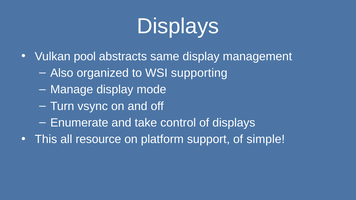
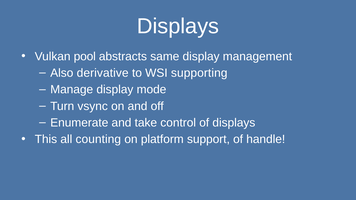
organized: organized -> derivative (103, 73)
resource: resource -> counting (98, 140)
simple: simple -> handle (266, 140)
